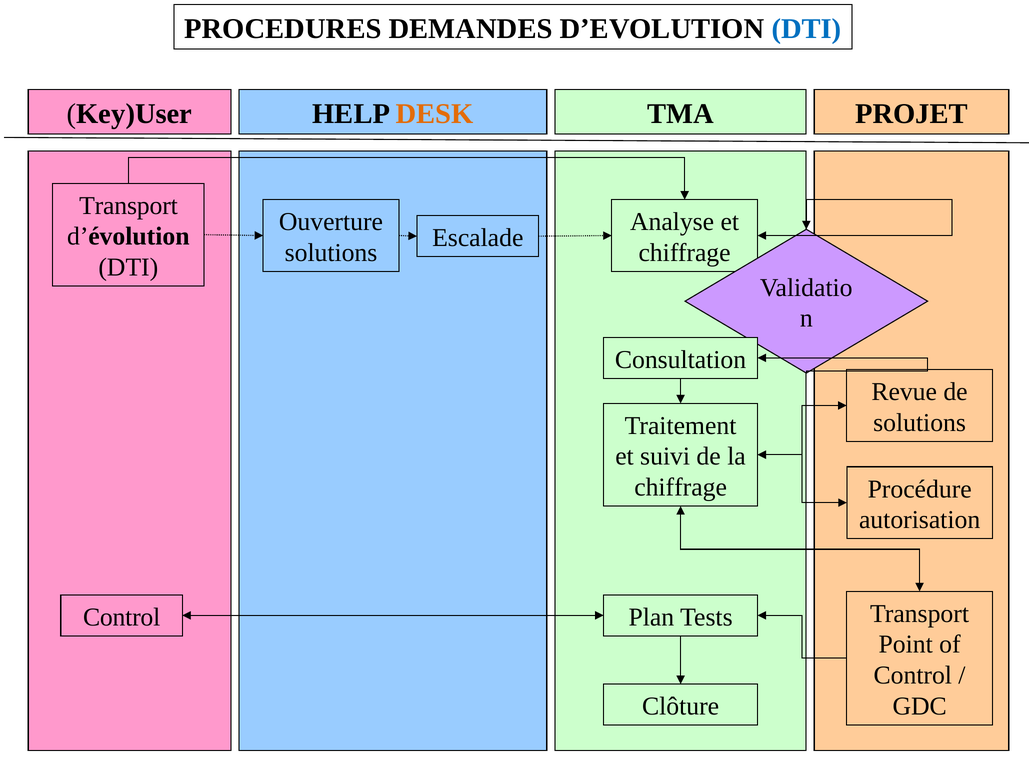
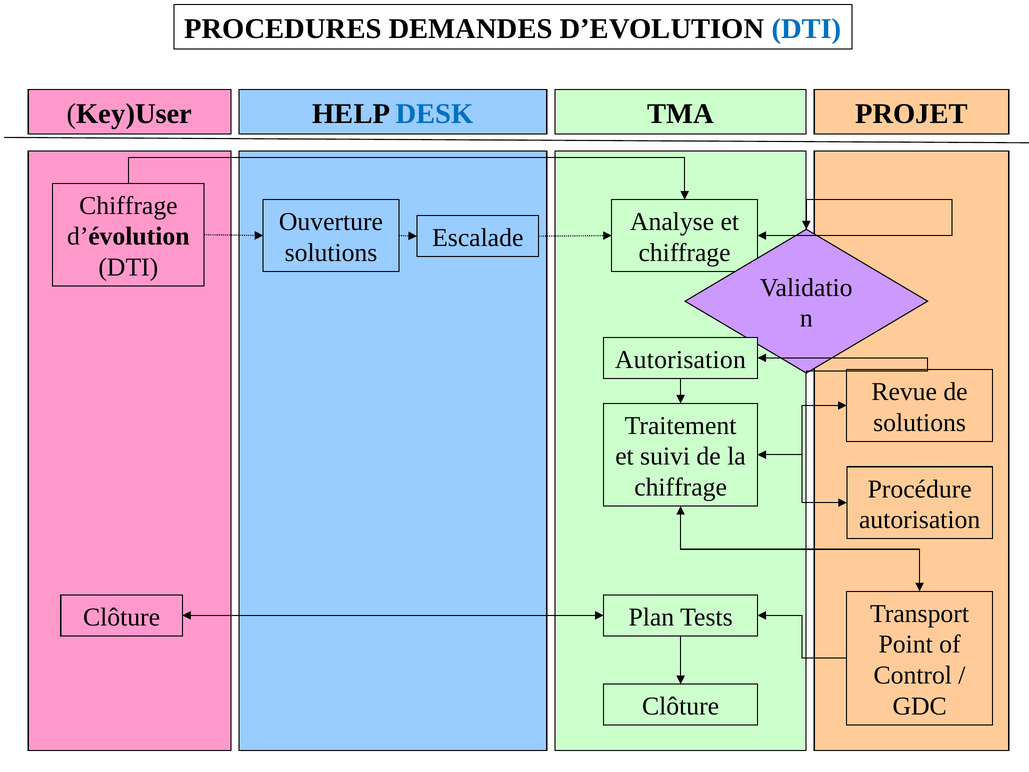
DESK colour: orange -> blue (435, 114)
Transport: Transport -> Chiffrage (128, 206)
Consultation: Consultation -> Autorisation (680, 360)
Control: Control -> Clôture (122, 617)
